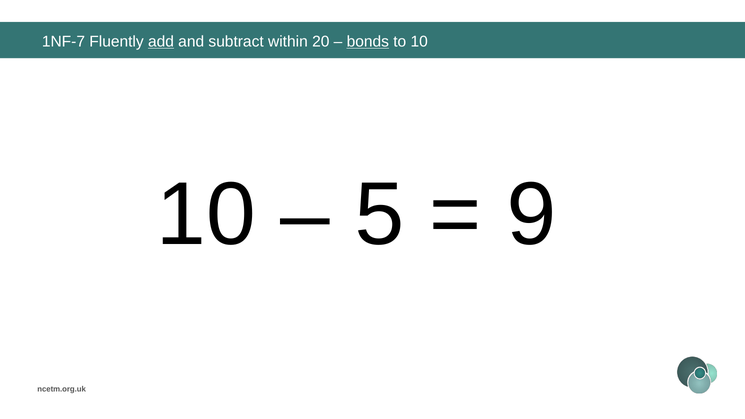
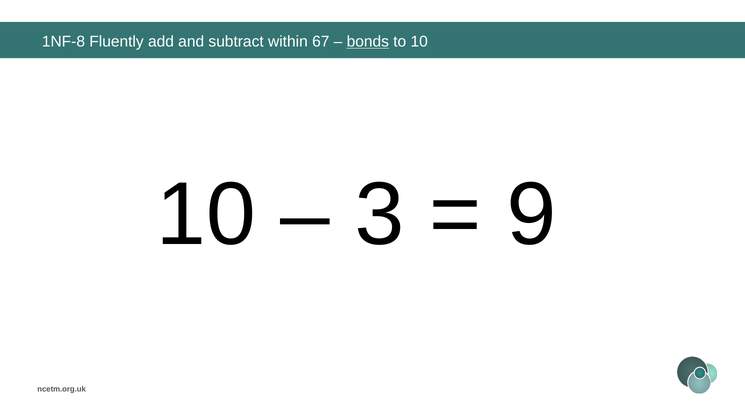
1NF-7: 1NF-7 -> 1NF-8 (63, 42)
add underline: present -> none (161, 42)
20: 20 -> 67 (321, 42)
5: 5 -> 3 (379, 215)
